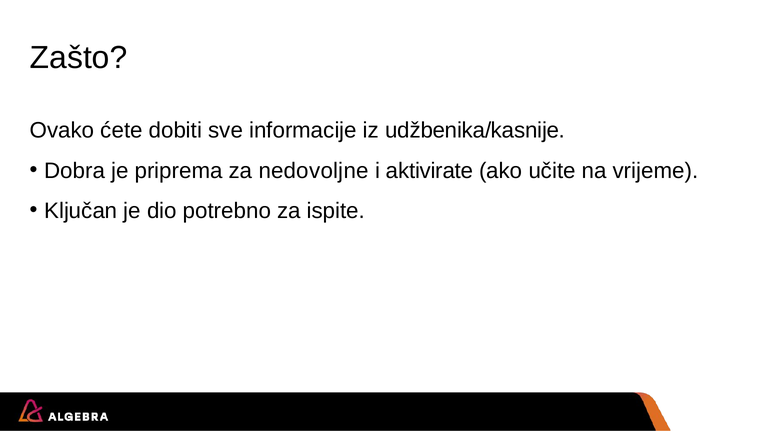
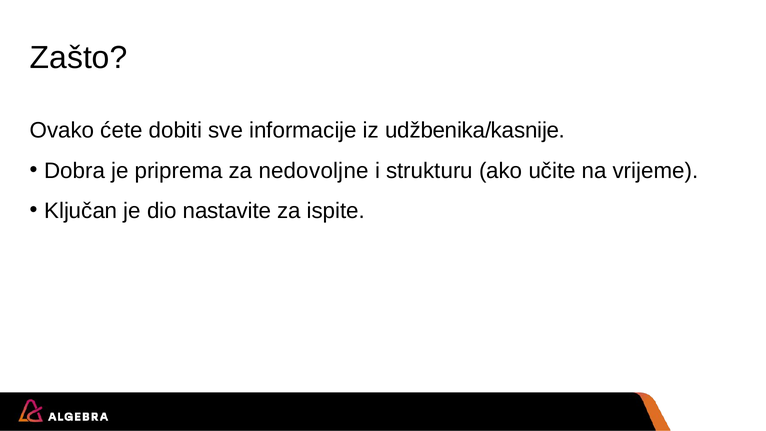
aktivirate: aktivirate -> strukturu (429, 171)
potrebno: potrebno -> nastavite (227, 211)
